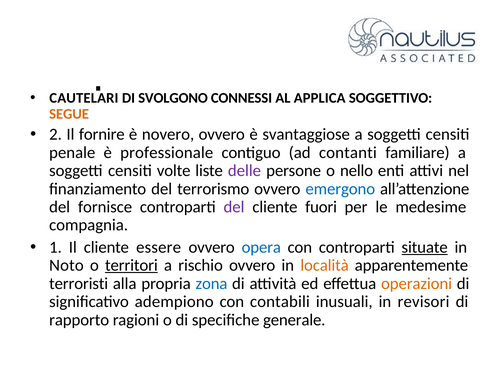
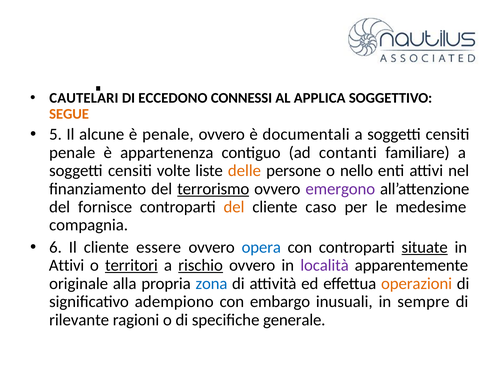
SVOLGONO: SVOLGONO -> ECCEDONO (173, 98)
2: 2 -> 5 (55, 134)
fornire: fornire -> alcune (102, 134)
è novero: novero -> penale (168, 134)
svantaggiose: svantaggiose -> documentali (306, 134)
professionale: professionale -> appartenenza (167, 153)
delle colour: purple -> orange (244, 171)
terrorismo underline: none -> present (213, 189)
emergono colour: blue -> purple (340, 189)
del colour: purple -> orange (234, 207)
fuori: fuori -> caso (321, 207)
1: 1 -> 6 (55, 247)
Noto: Noto -> Attivi (67, 265)
rischio underline: none -> present (201, 265)
località colour: orange -> purple (325, 265)
terroristi: terroristi -> originale (79, 284)
contabili: contabili -> embargo (280, 302)
revisori: revisori -> sempre (423, 302)
rapporto: rapporto -> rilevante (79, 320)
